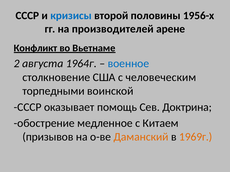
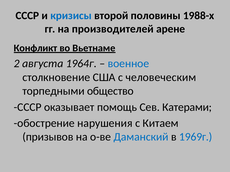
1956-х: 1956-х -> 1988-х (199, 16)
воинской: воинской -> общество (110, 91)
Доктрина: Доктрина -> Катерами (187, 107)
медленное: медленное -> нарушения (105, 123)
Даманский colour: orange -> blue (141, 137)
1969г colour: orange -> blue (196, 137)
